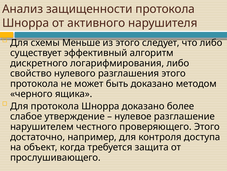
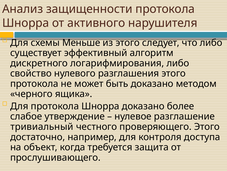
нарушителем: нарушителем -> тривиальный (42, 126)
